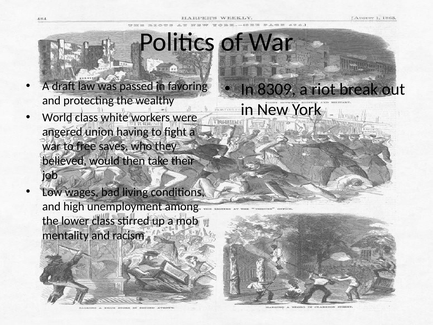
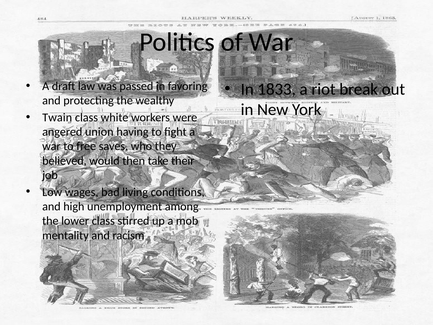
8309: 8309 -> 1833 (277, 89)
World: World -> Twain (57, 117)
